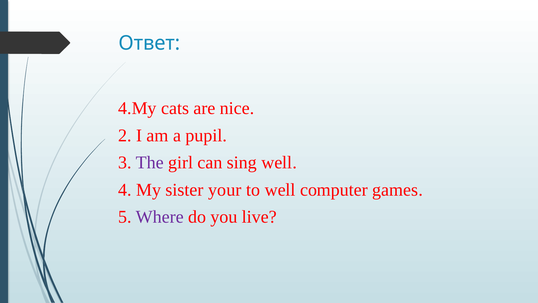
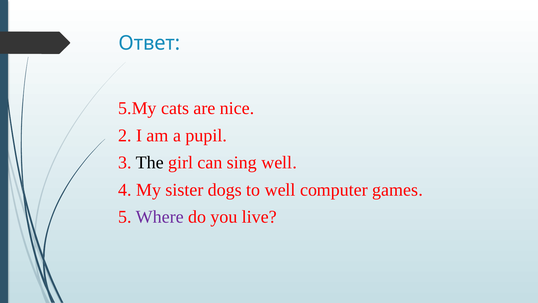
4.My: 4.My -> 5.My (137, 108)
The colour: purple -> black (150, 162)
your: your -> dogs (225, 190)
